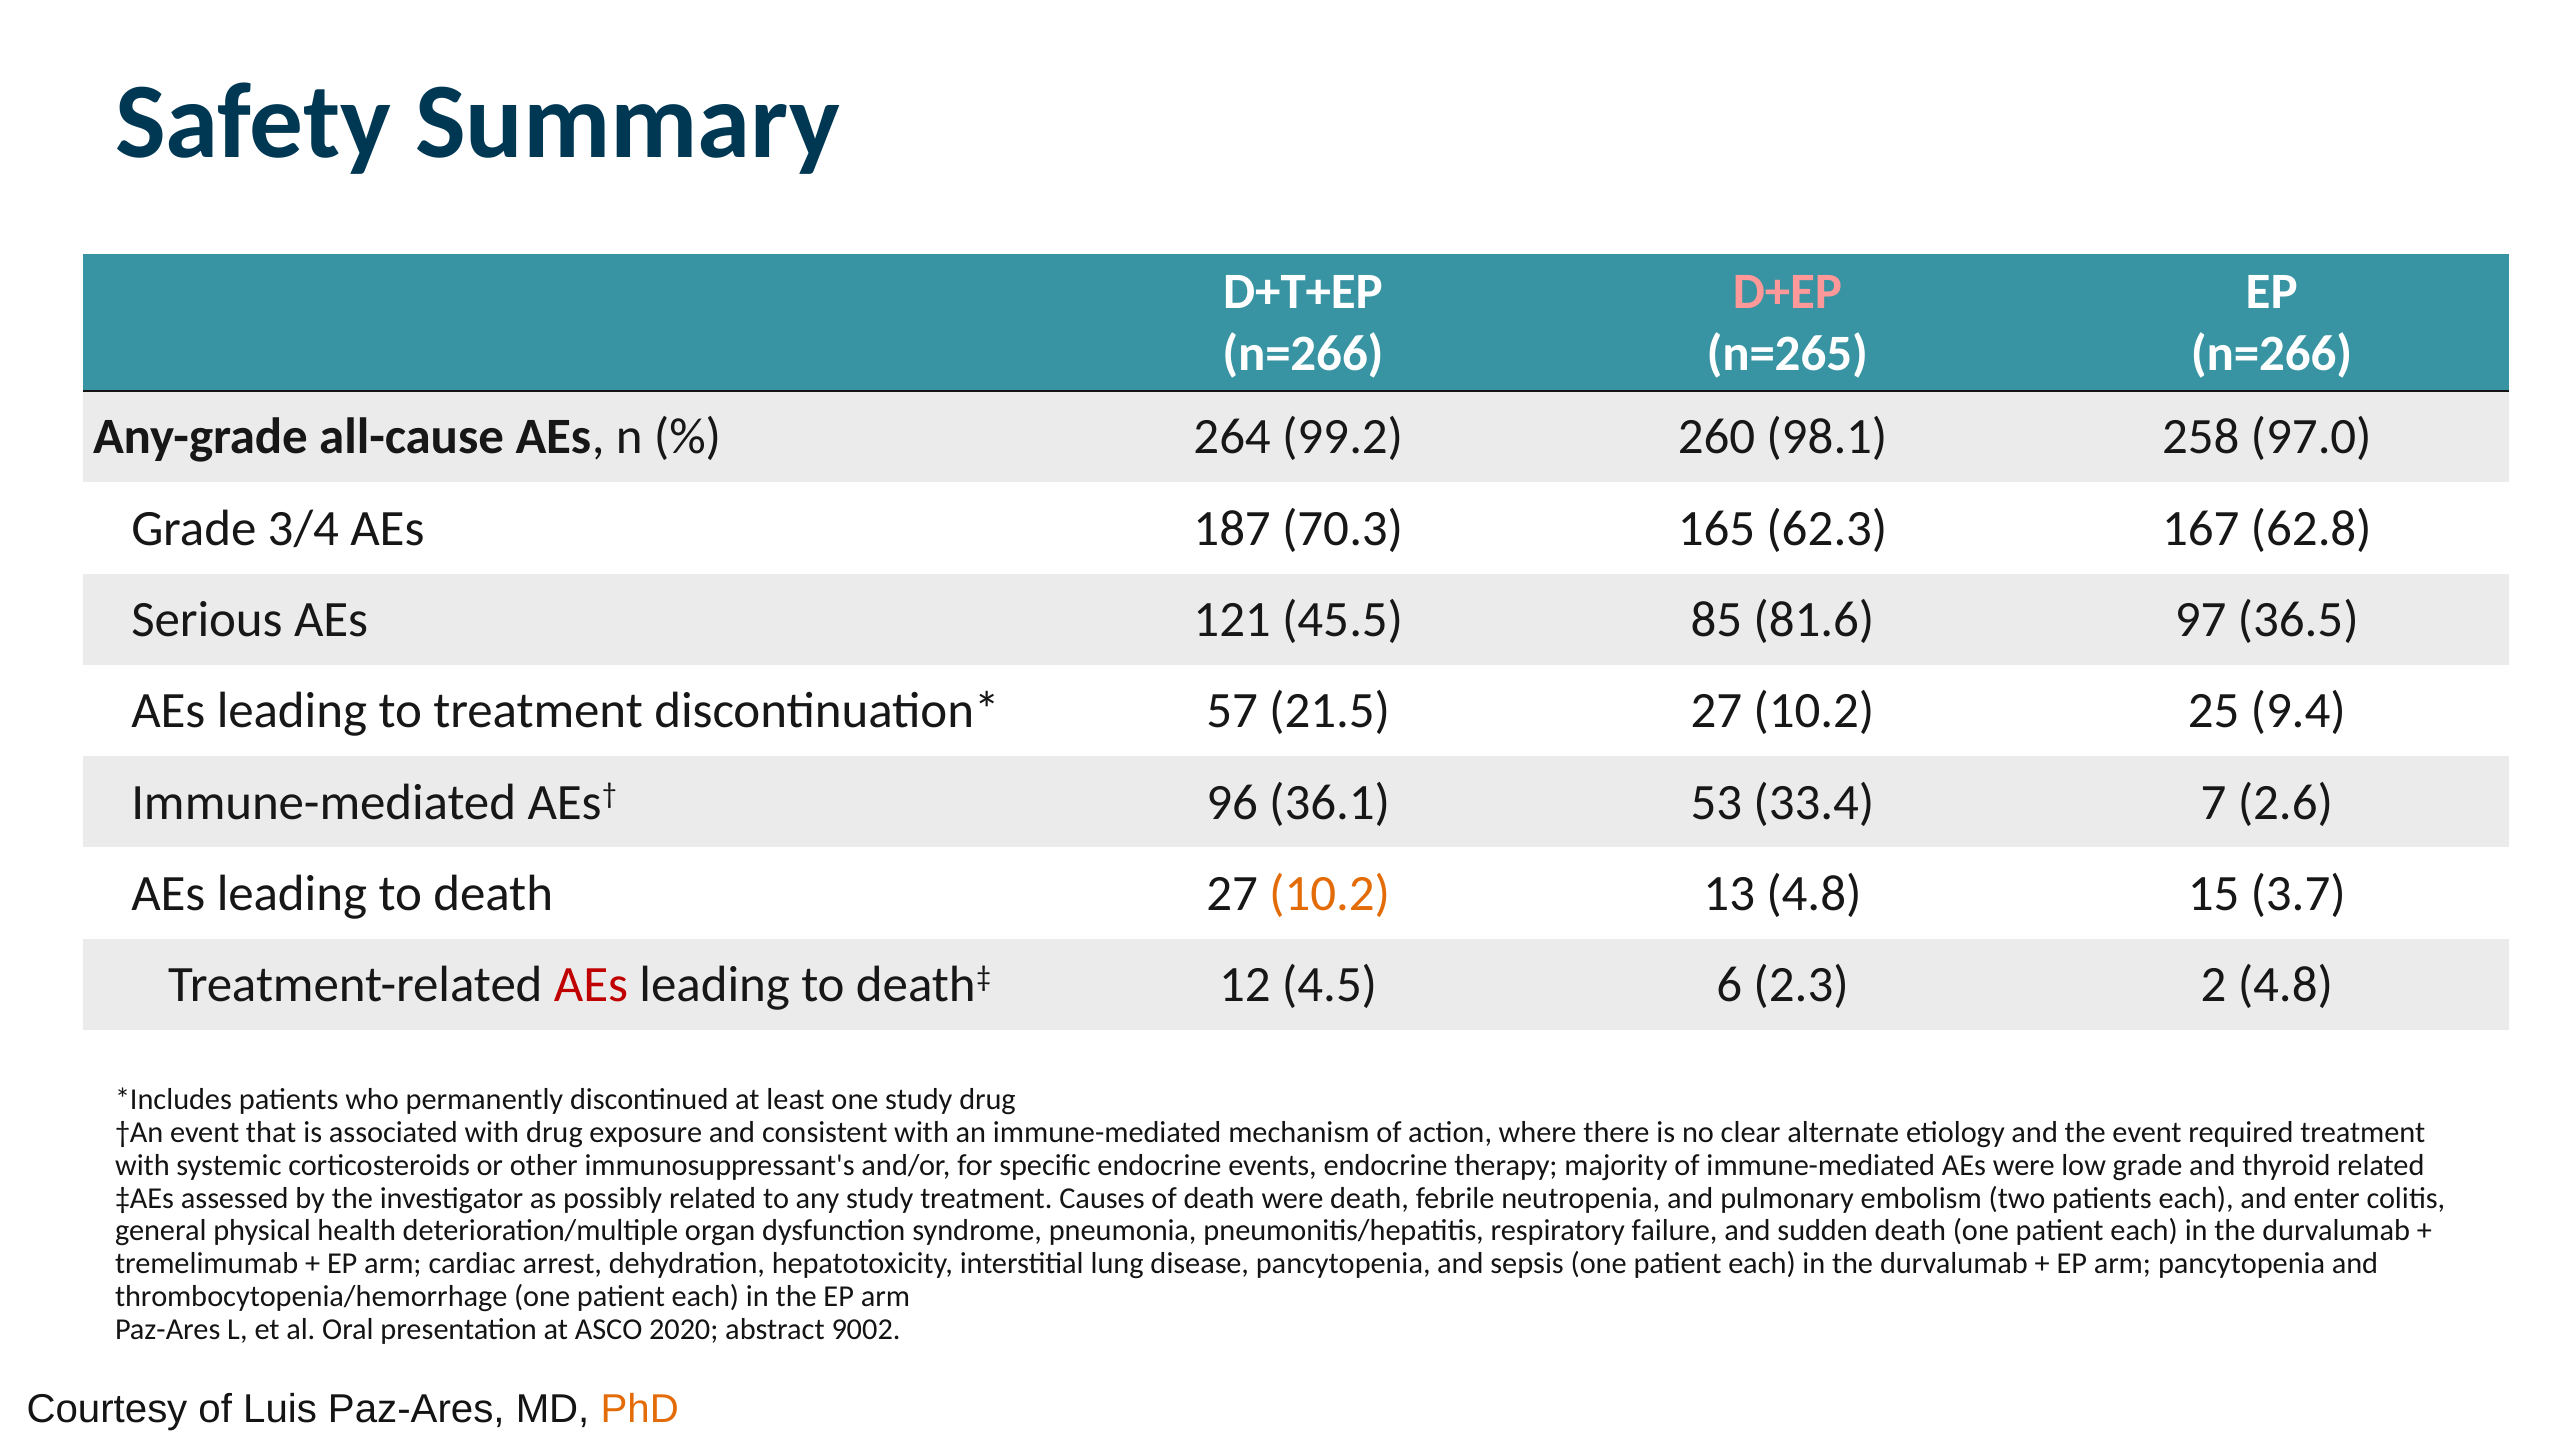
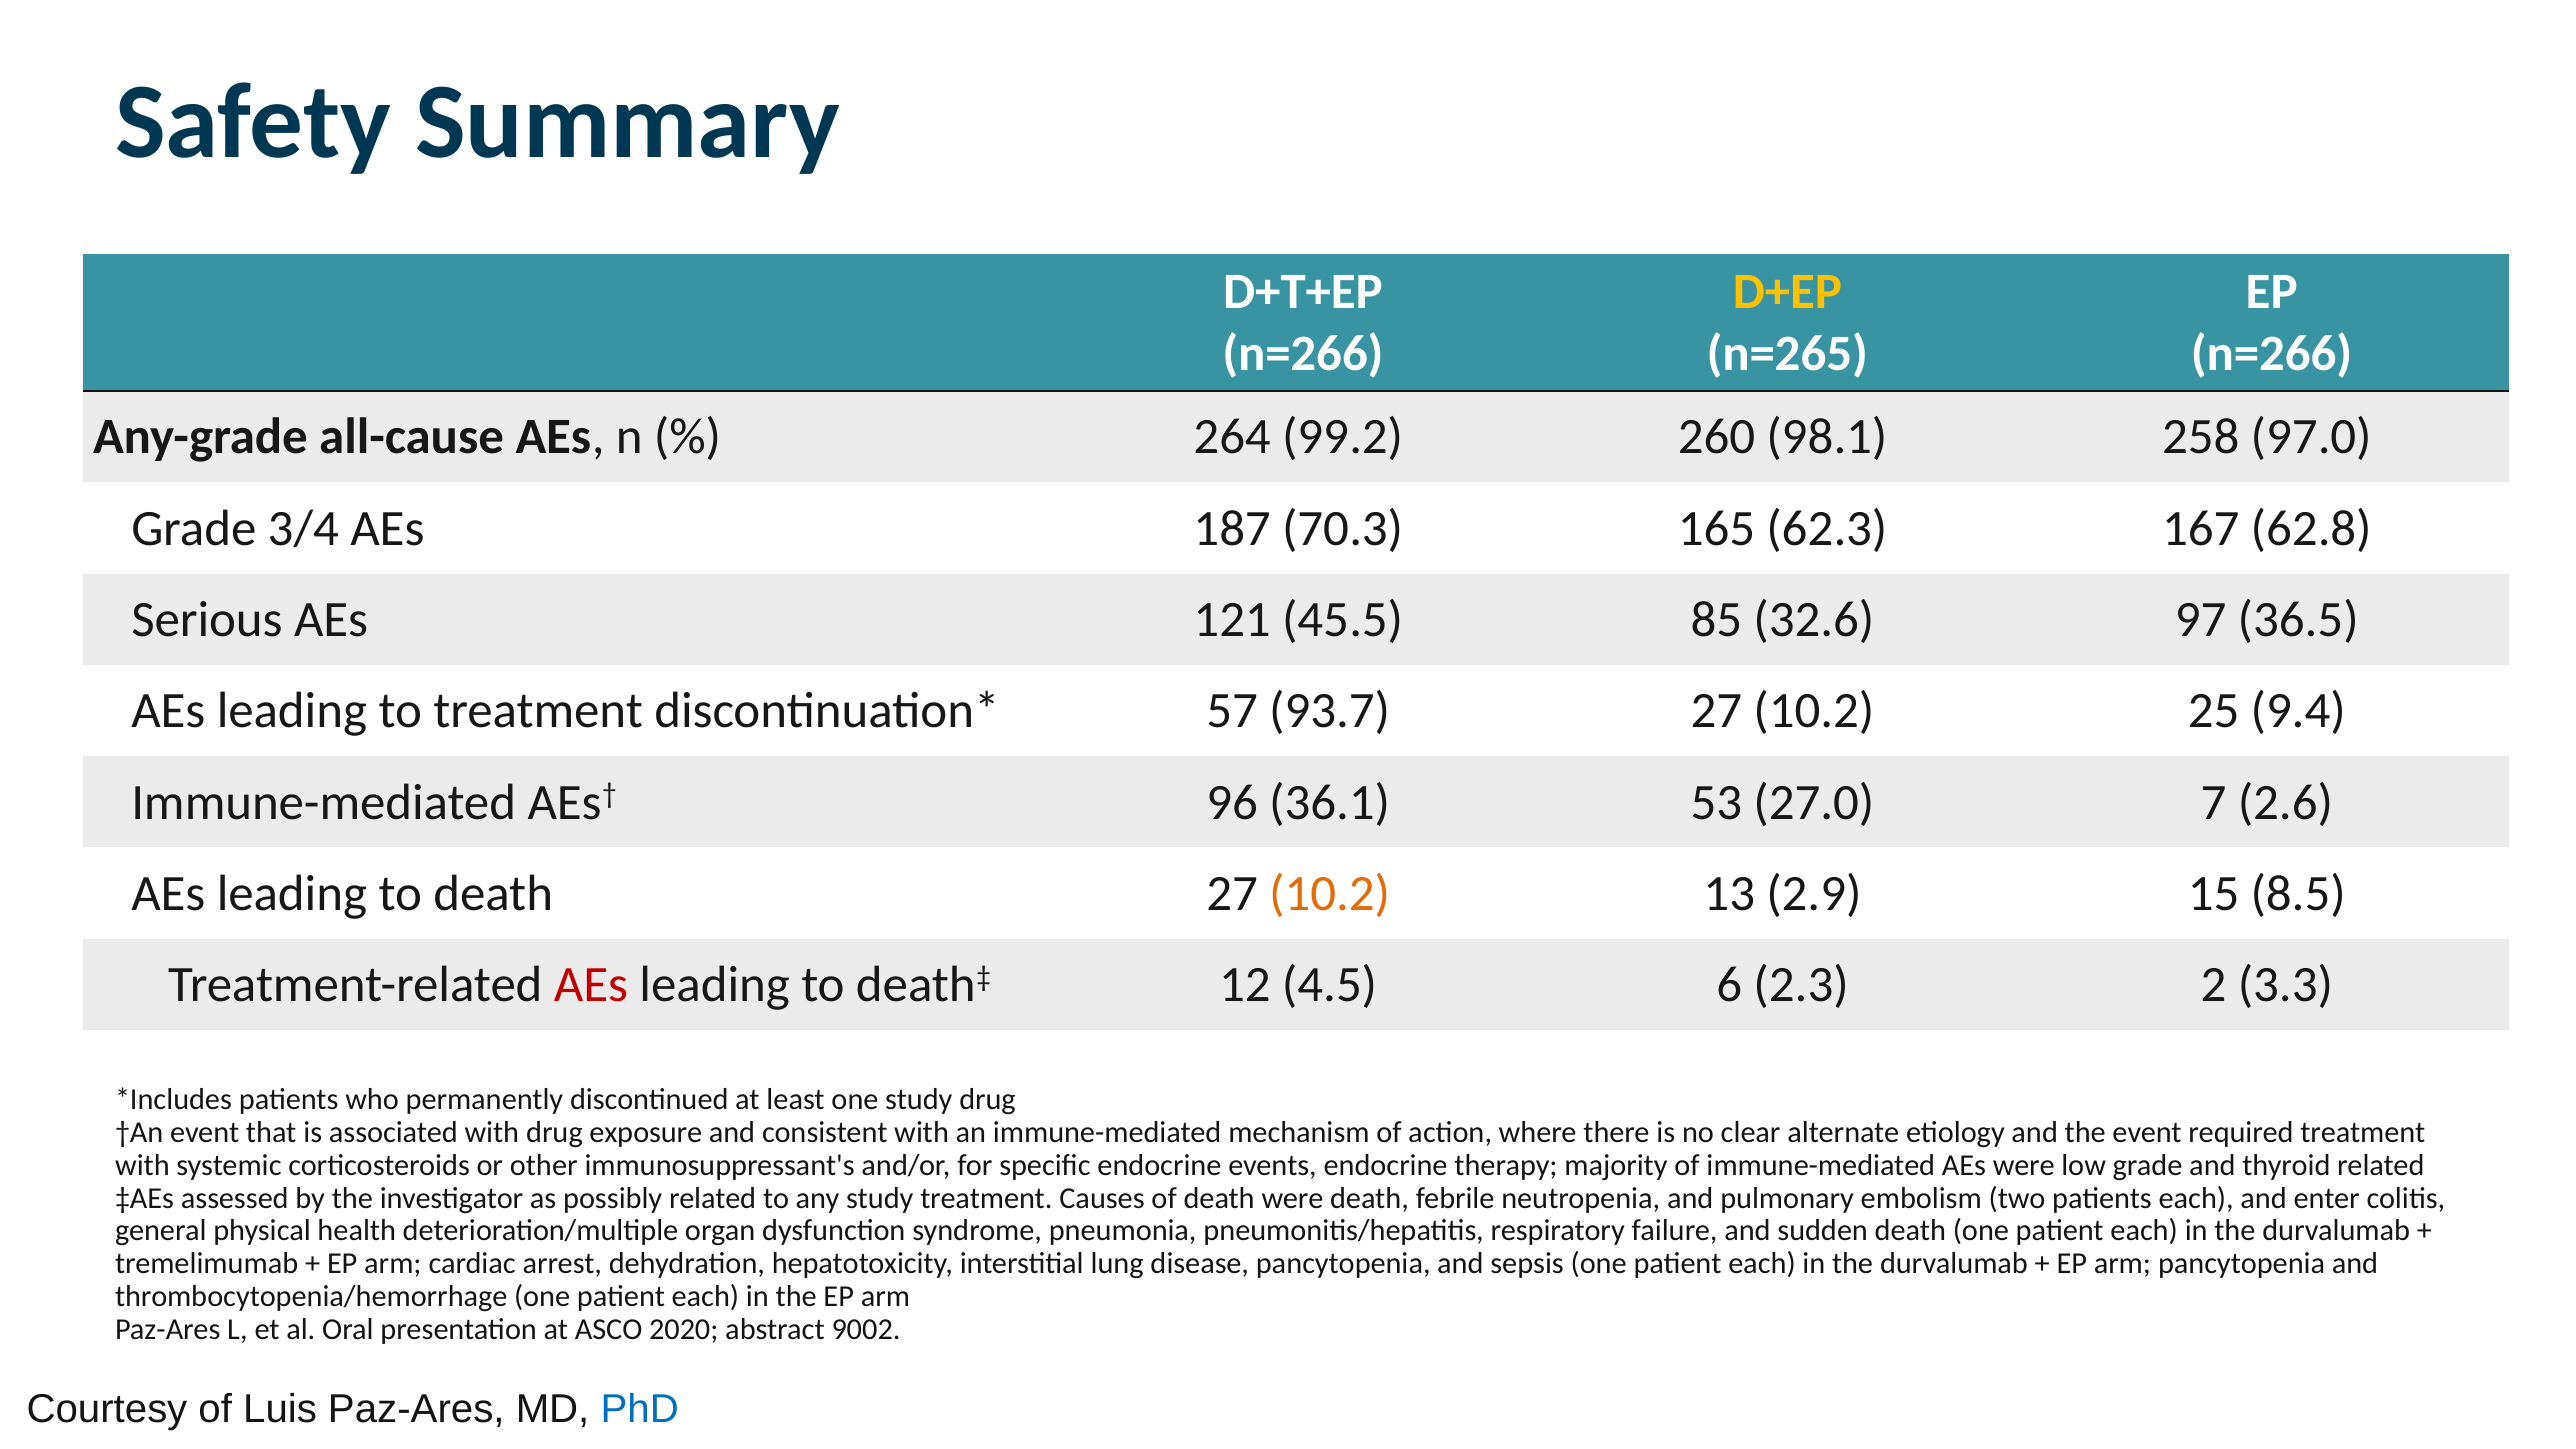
D+EP colour: pink -> yellow (1787, 292)
81.6: 81.6 -> 32.6 (1814, 620)
21.5: 21.5 -> 93.7 (1330, 711)
33.4: 33.4 -> 27.0 (1814, 802)
13 4.8: 4.8 -> 2.9 (1814, 893)
3.7: 3.7 -> 8.5 (2298, 893)
2 4.8: 4.8 -> 3.3 (2285, 985)
PhD colour: orange -> blue (640, 1409)
